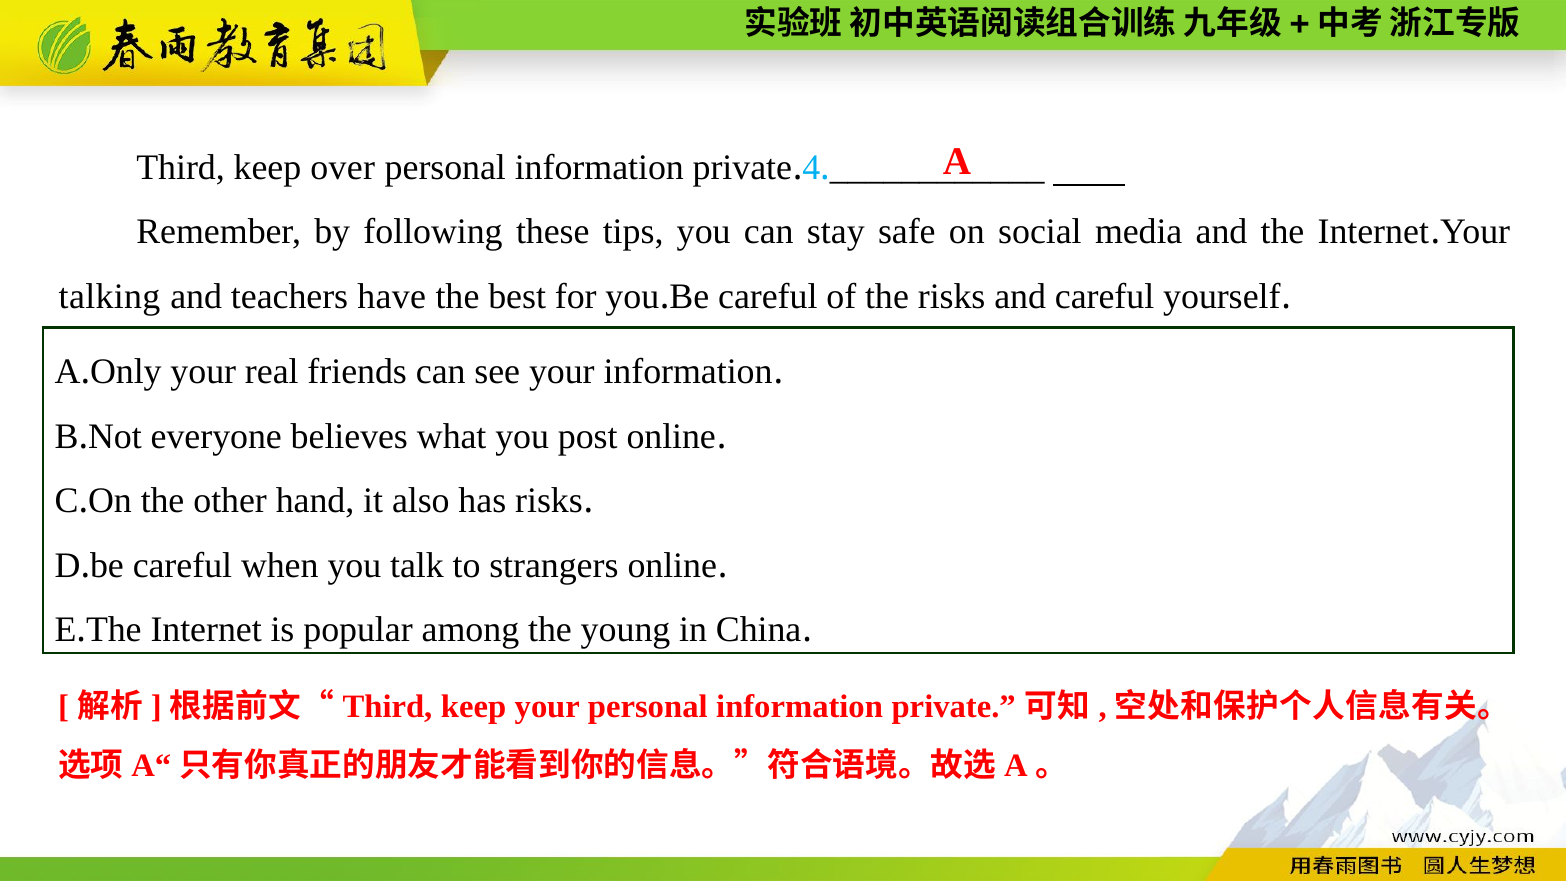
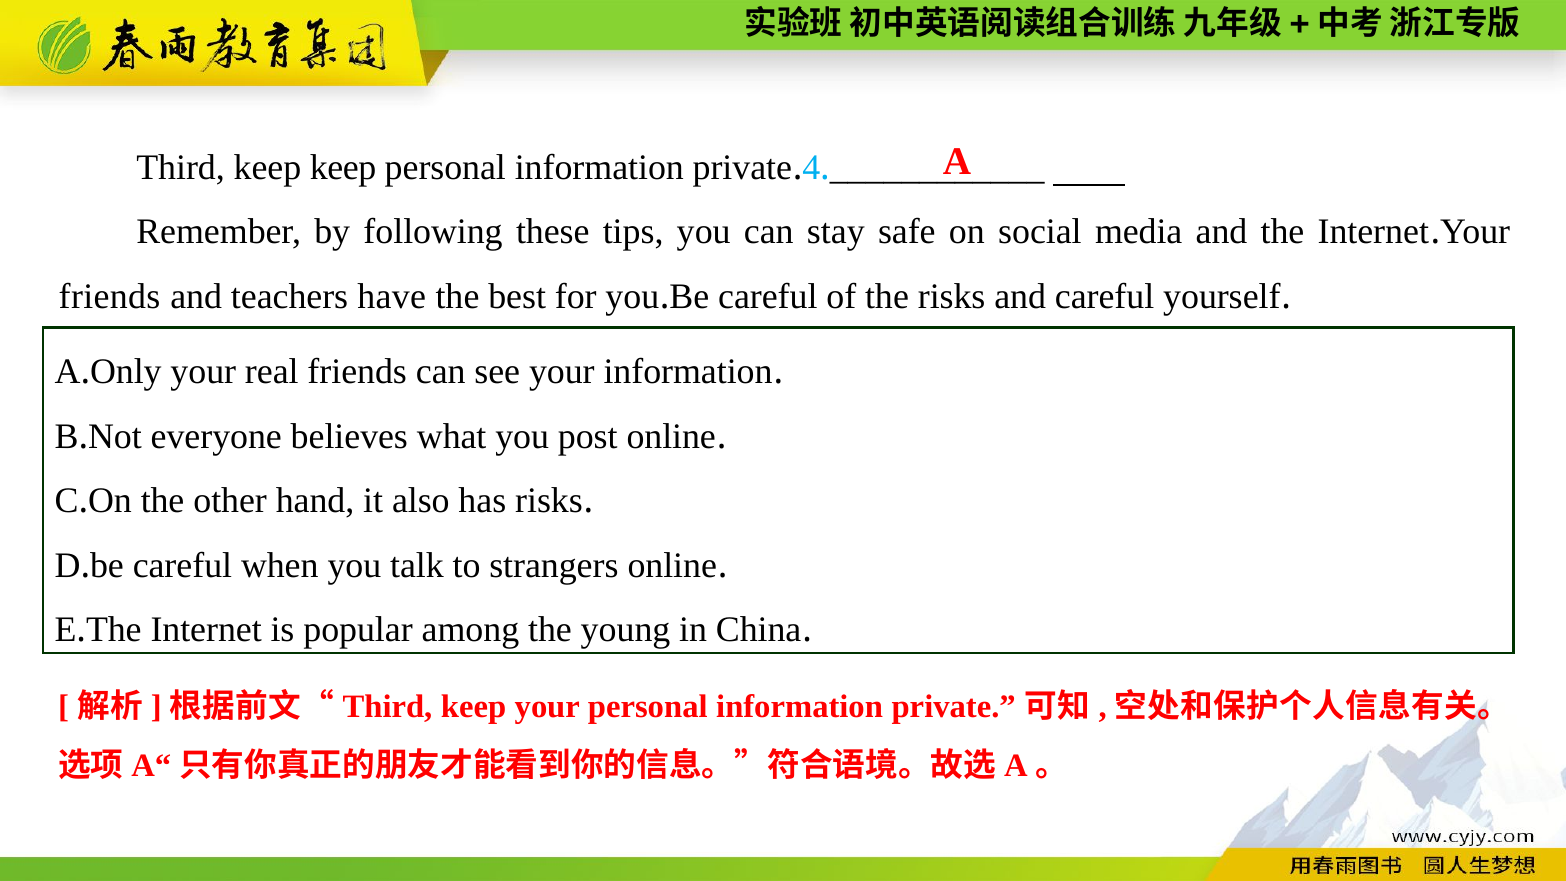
keep over: over -> keep (343, 167)
talking: talking -> friends (110, 297)
